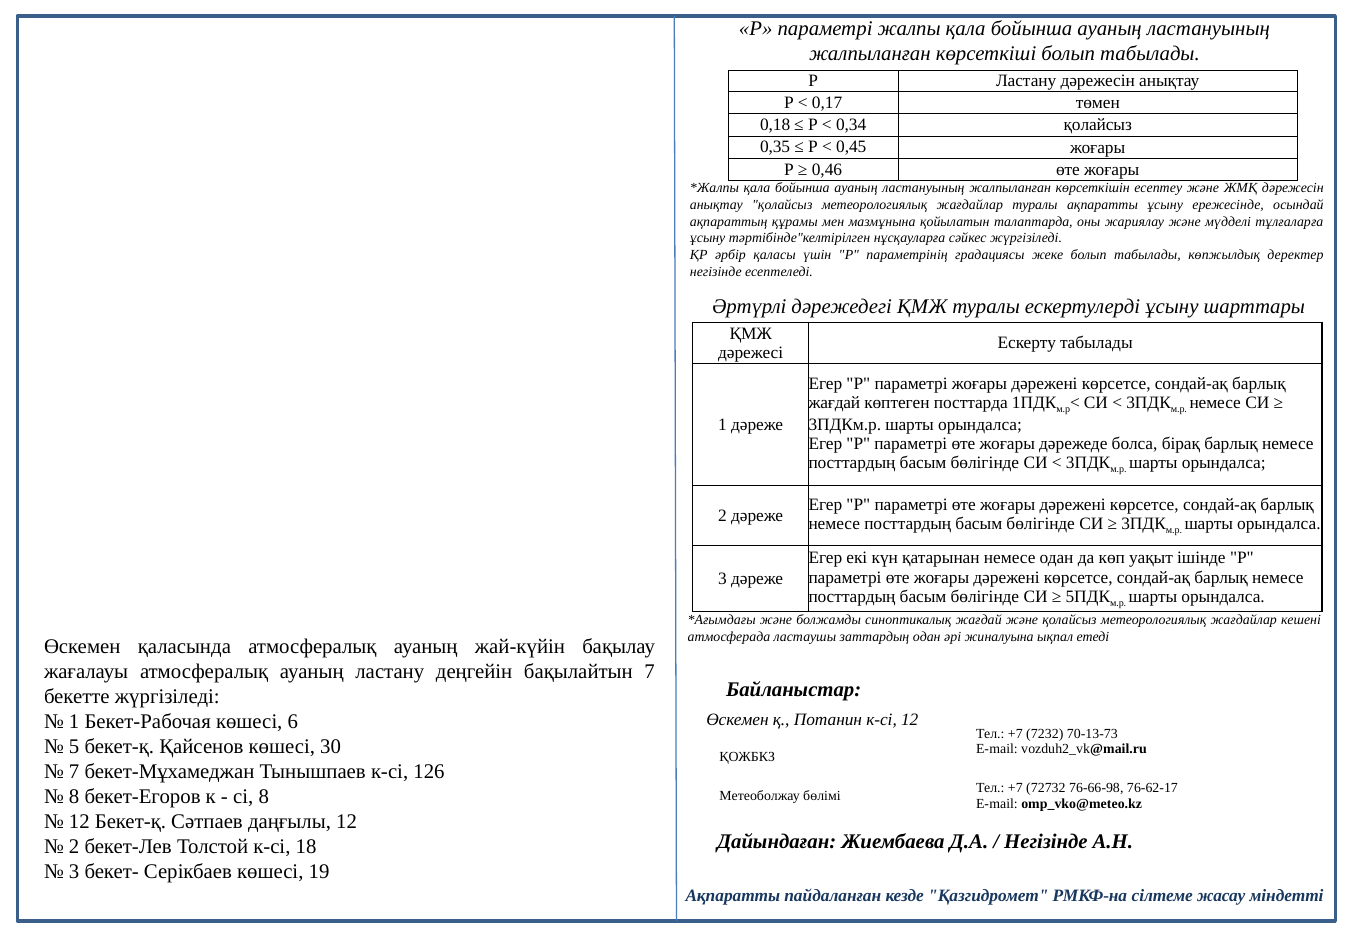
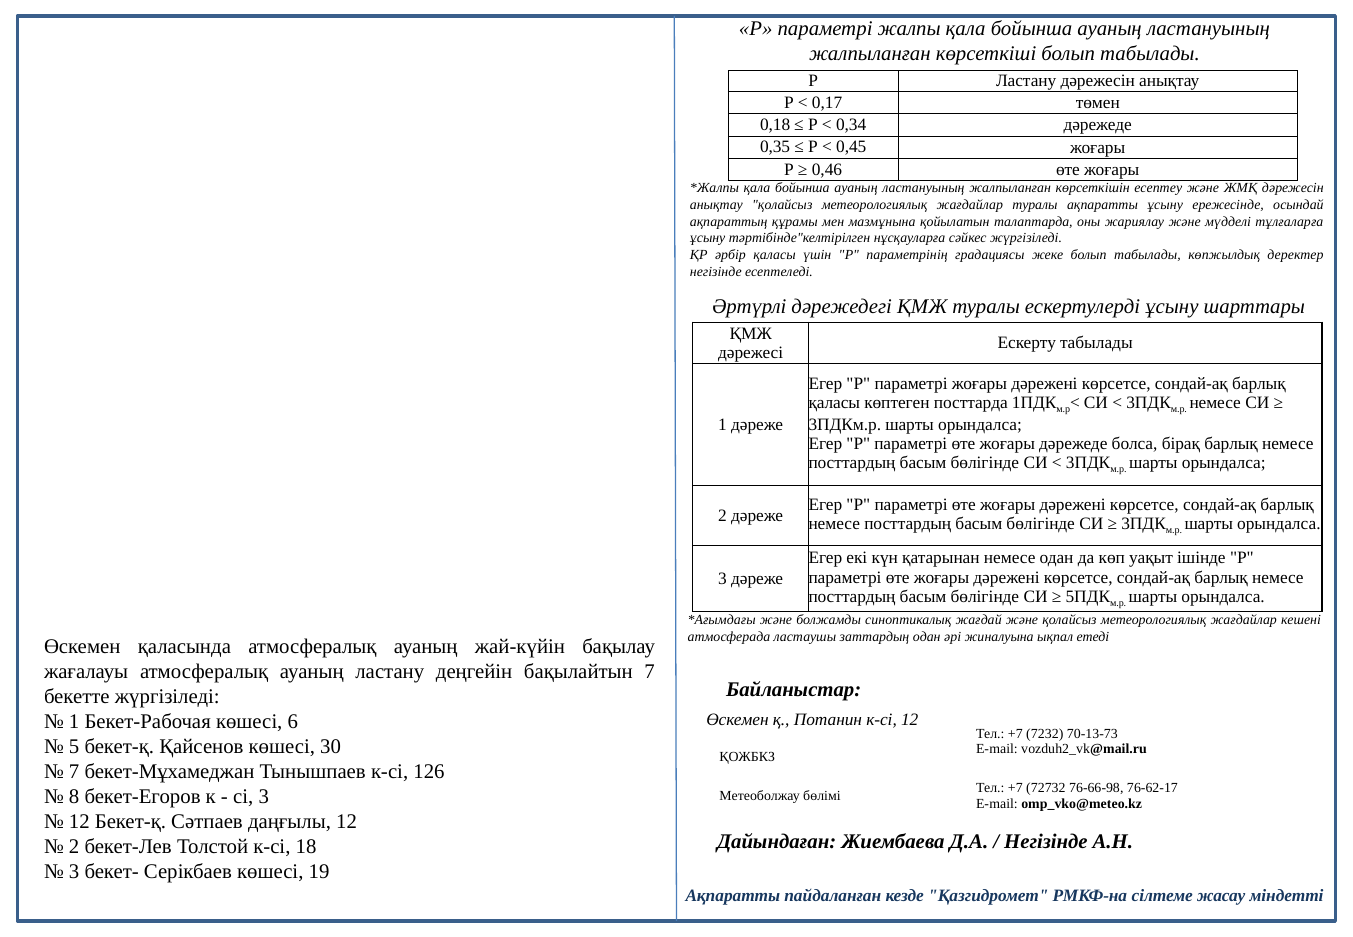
0,34 қолайсыз: қолайсыз -> дәрежеде (1098, 125)
жағдай: жағдай -> қаласы (834, 403)
сі 8: 8 -> 3 (264, 796)
